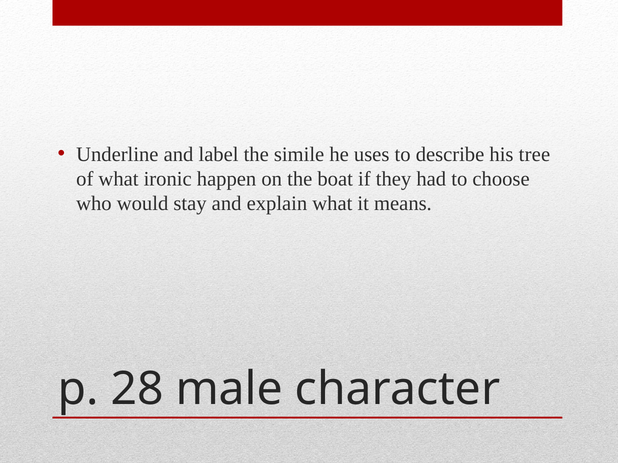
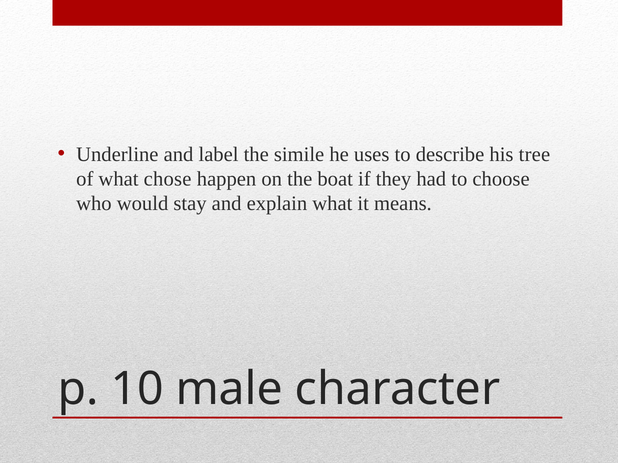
ironic: ironic -> chose (168, 179)
28: 28 -> 10 (137, 389)
